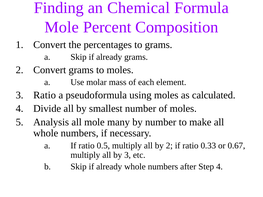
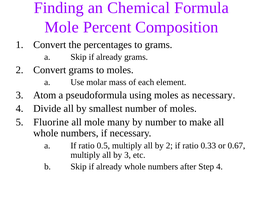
3 Ratio: Ratio -> Atom (45, 95)
as calculated: calculated -> necessary (214, 95)
Analysis: Analysis -> Fluorine (51, 122)
